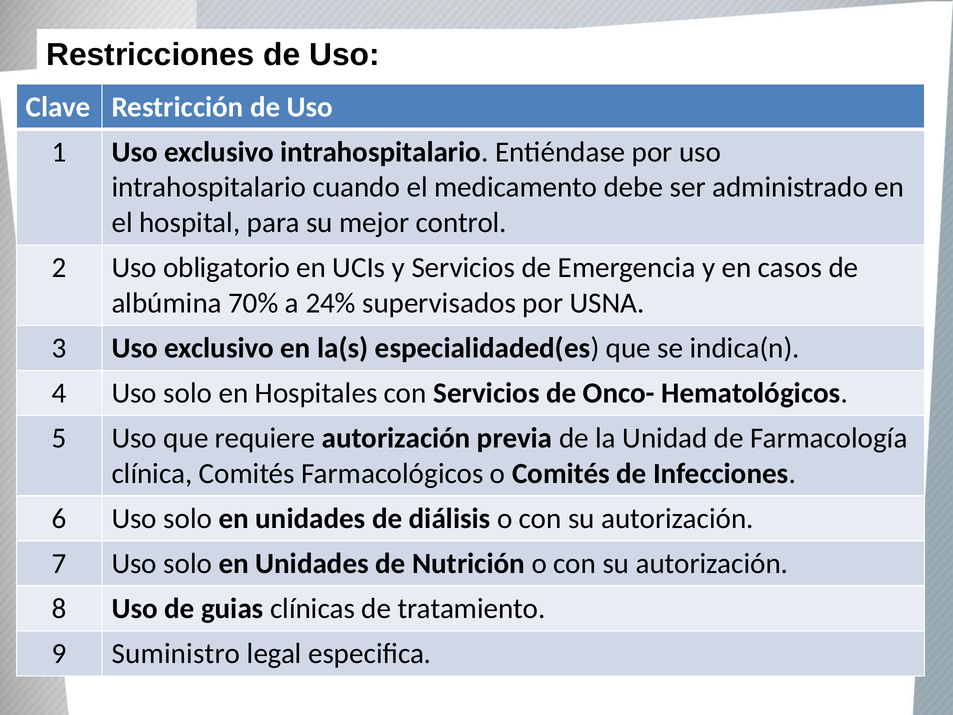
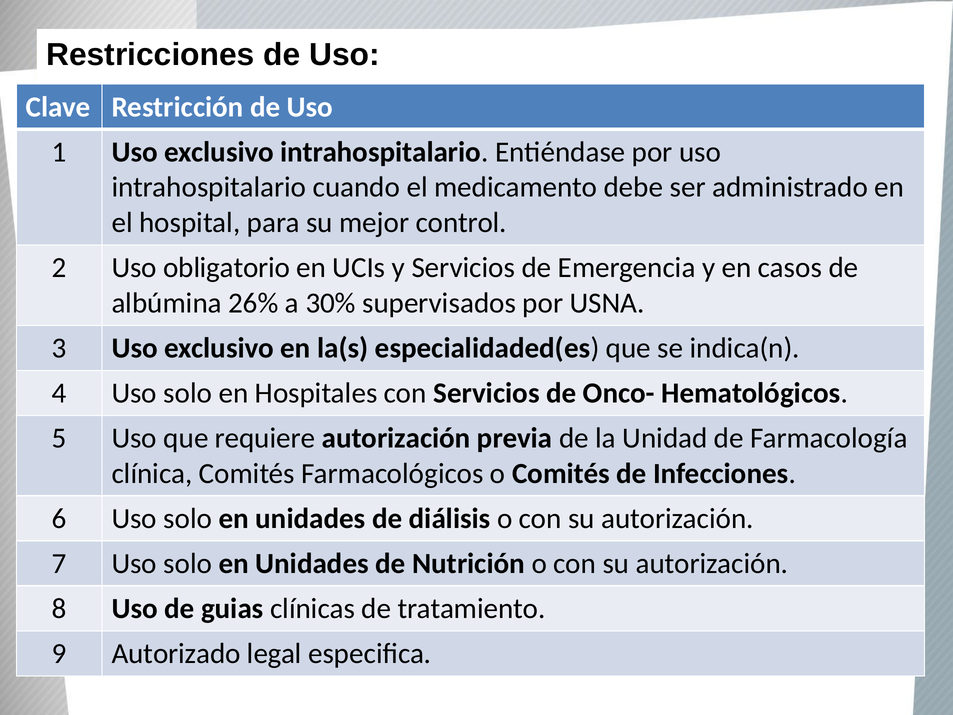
70%: 70% -> 26% (253, 303)
24%: 24% -> 30% (331, 303)
Suministro: Suministro -> Autorizado (176, 653)
